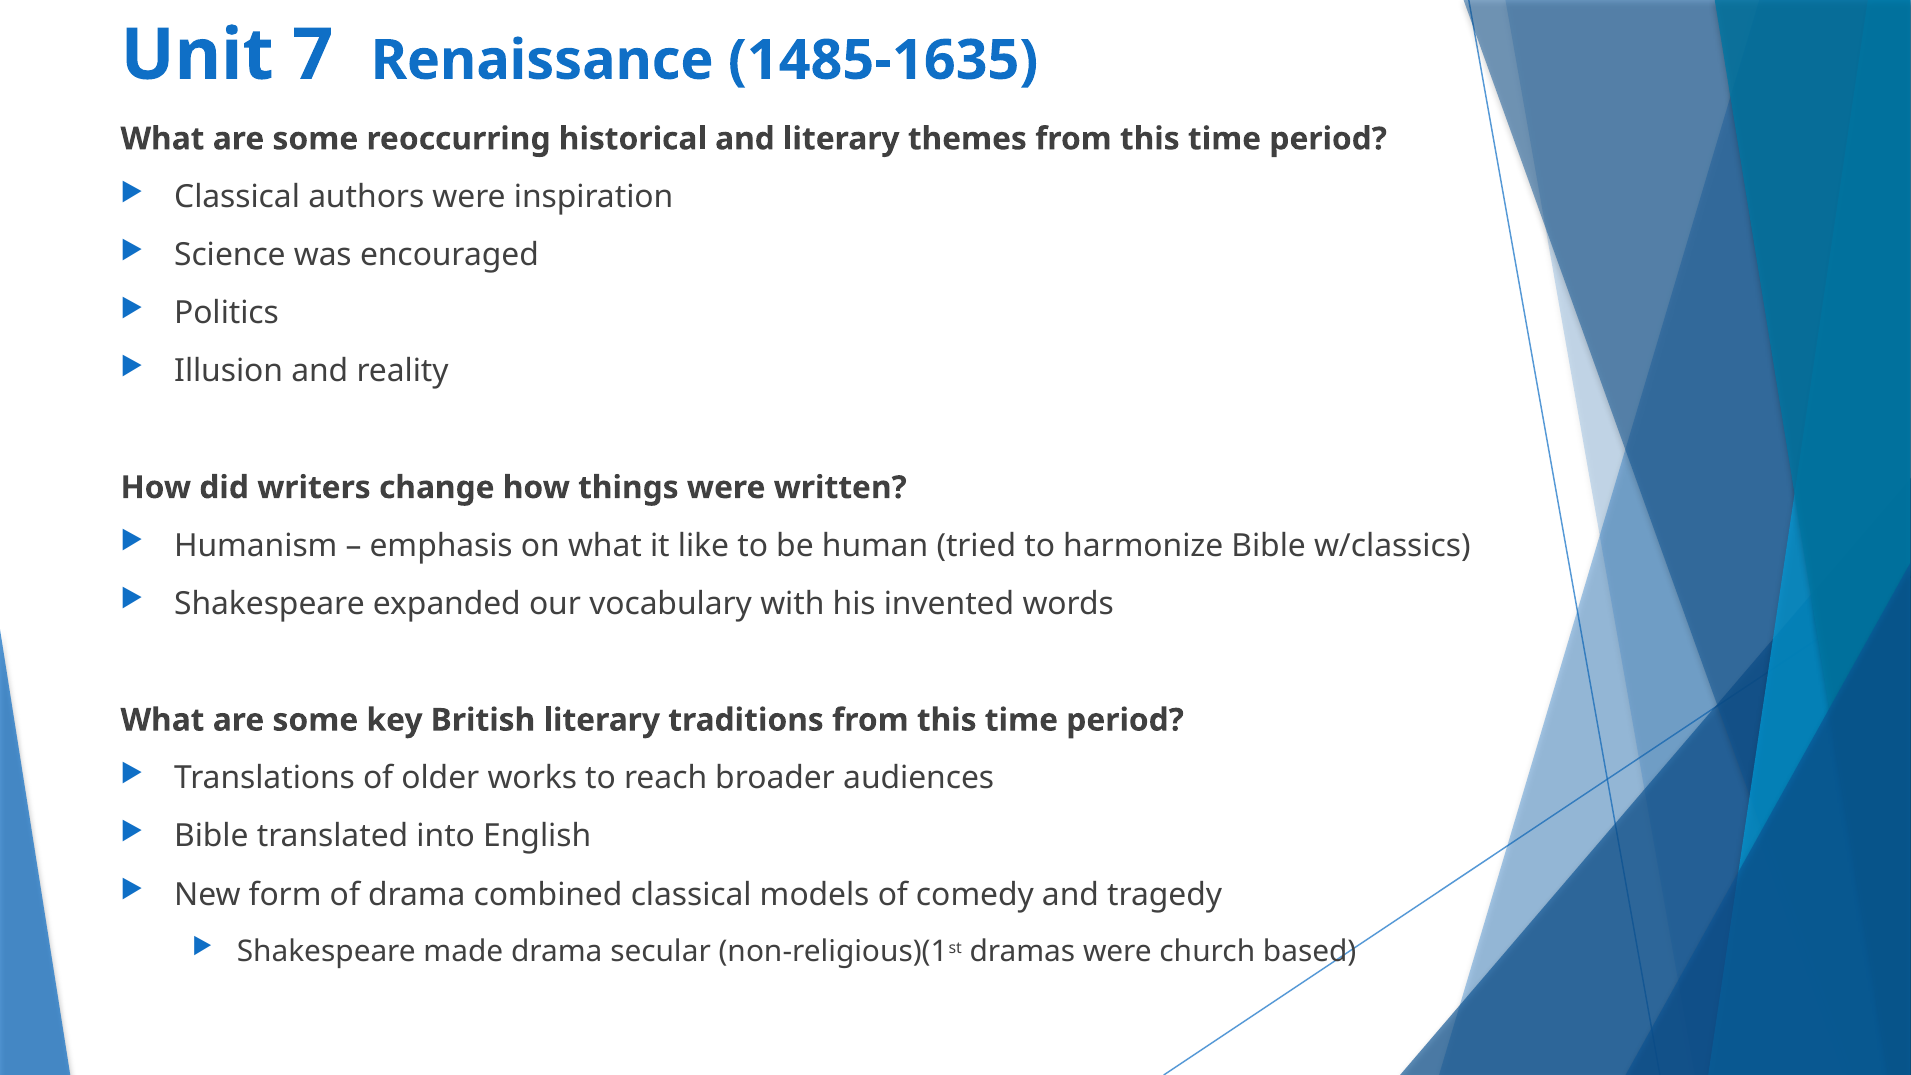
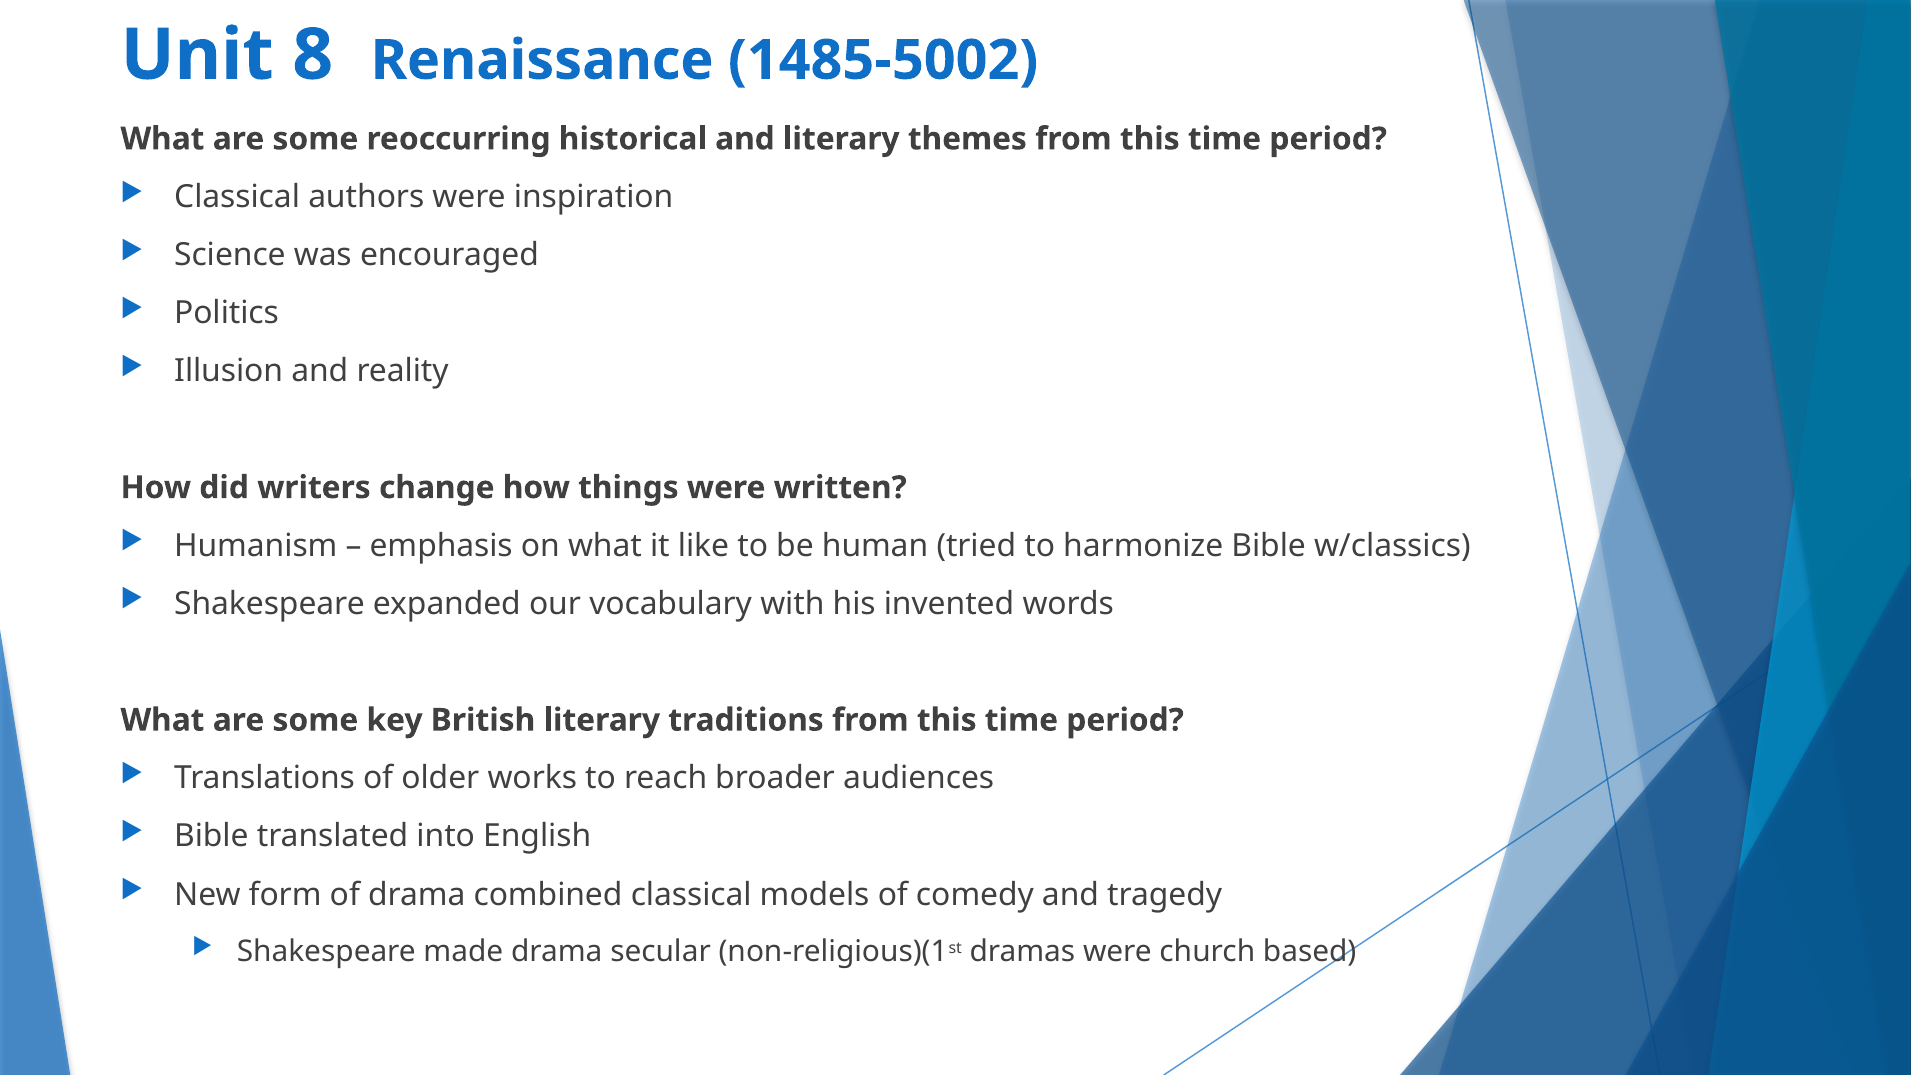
7: 7 -> 8 (313, 55)
1485-1635: 1485-1635 -> 1485-5002 (883, 60)
